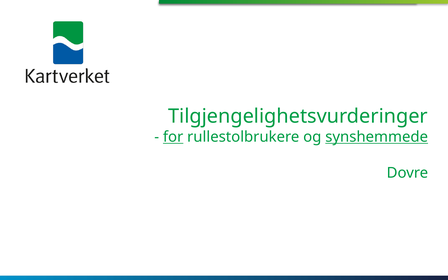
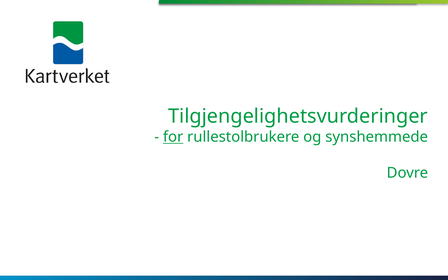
synshemmede underline: present -> none (377, 137)
